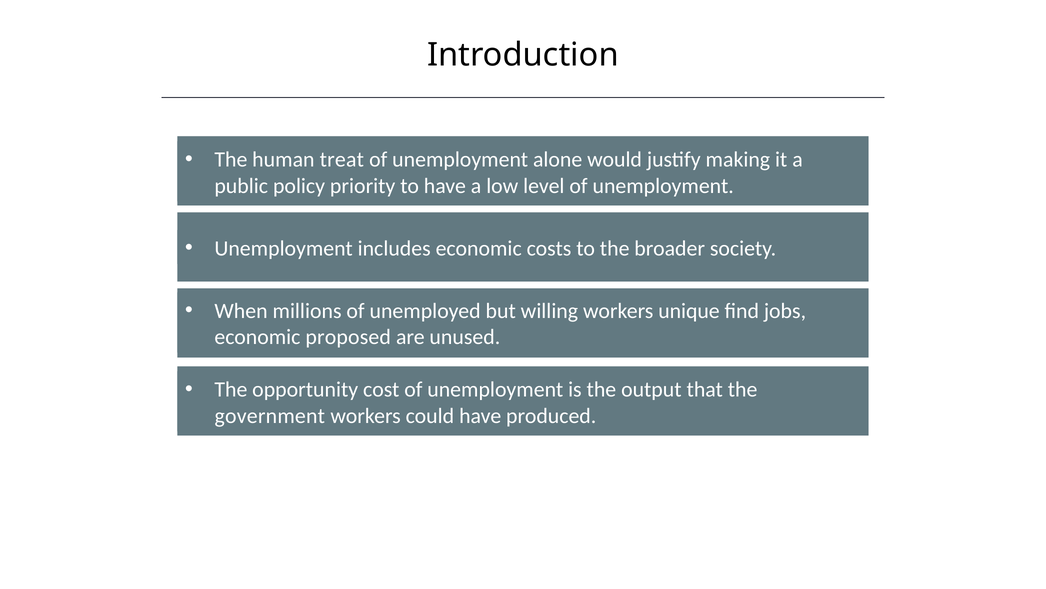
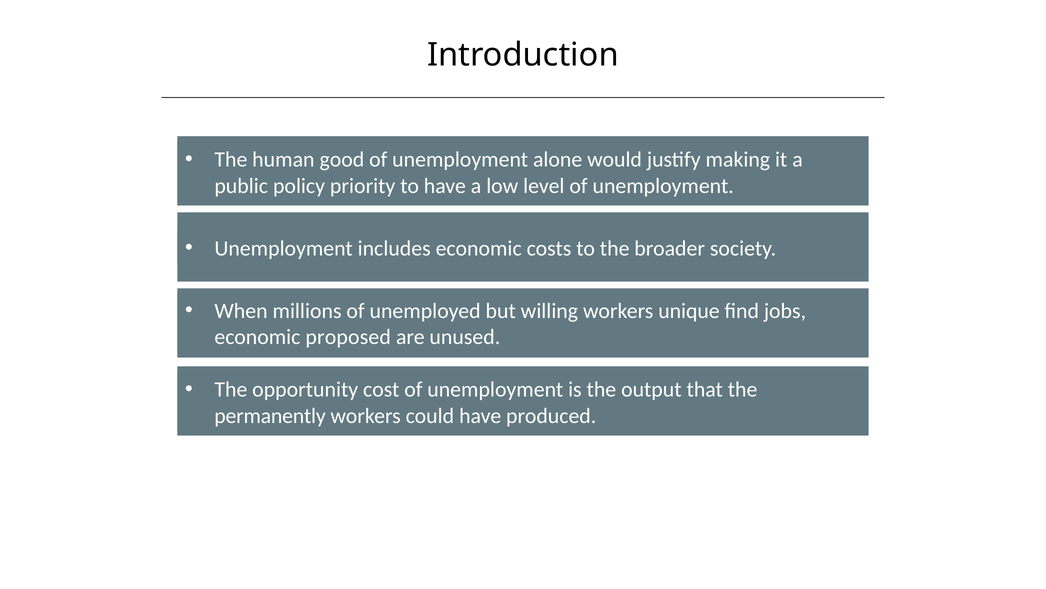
treat: treat -> good (342, 160)
government: government -> permanently (270, 415)
